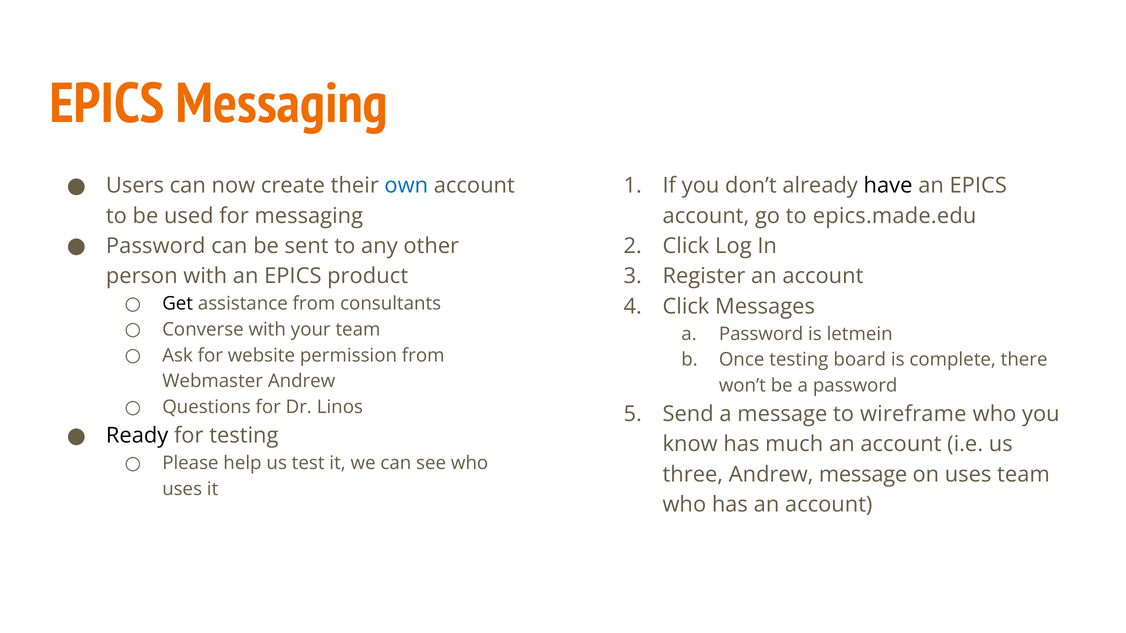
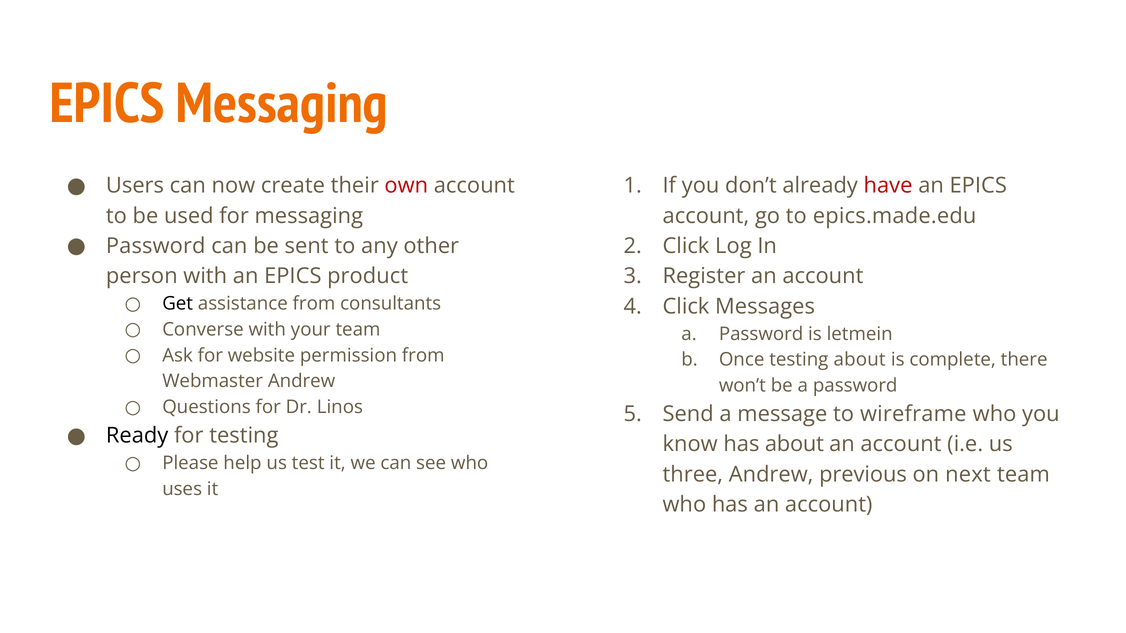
own colour: blue -> red (406, 186)
have colour: black -> red (888, 186)
testing board: board -> about (860, 360)
has much: much -> about (794, 445)
Andrew message: message -> previous (863, 475)
on uses: uses -> next (968, 475)
